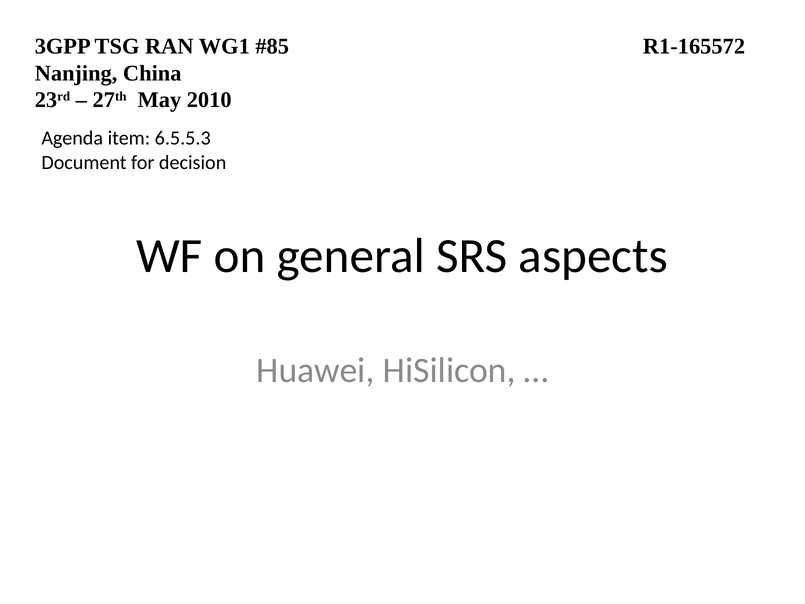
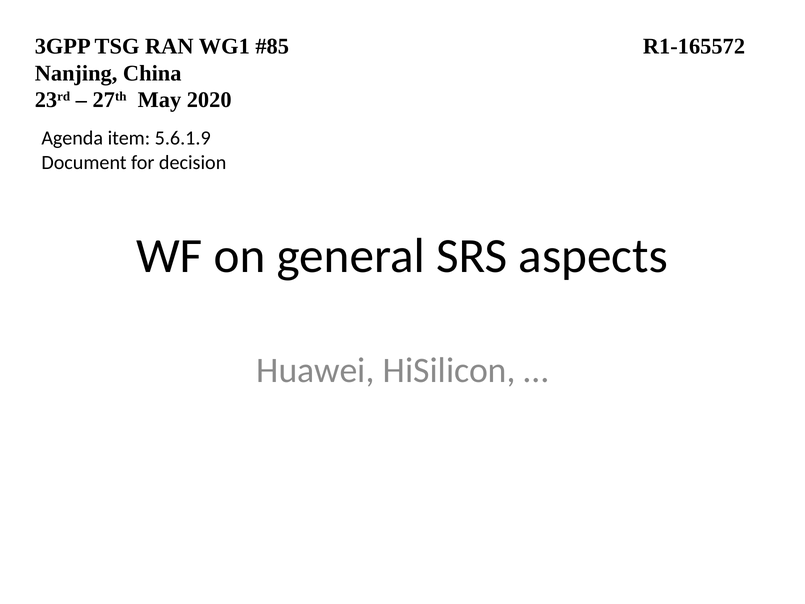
2010: 2010 -> 2020 (209, 100)
6.5.5.3: 6.5.5.3 -> 5.6.1.9 (183, 138)
